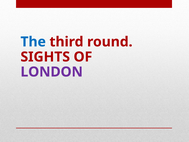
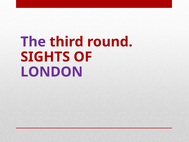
The colour: blue -> purple (33, 42)
